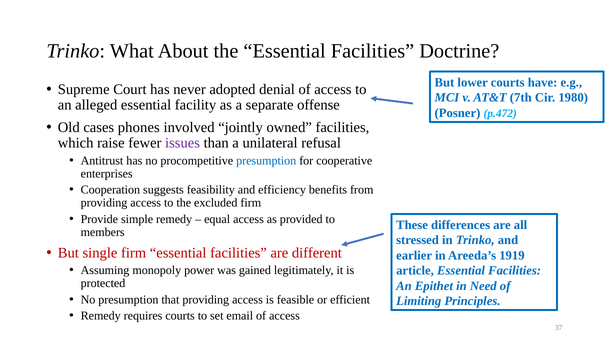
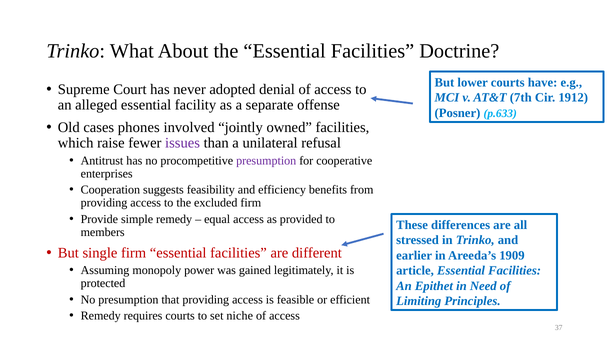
1980: 1980 -> 1912 (573, 98)
p.472: p.472 -> p.633 (500, 113)
presumption colour: blue -> purple (266, 160)
1919: 1919 -> 1909 (512, 255)
email: email -> niche (240, 315)
